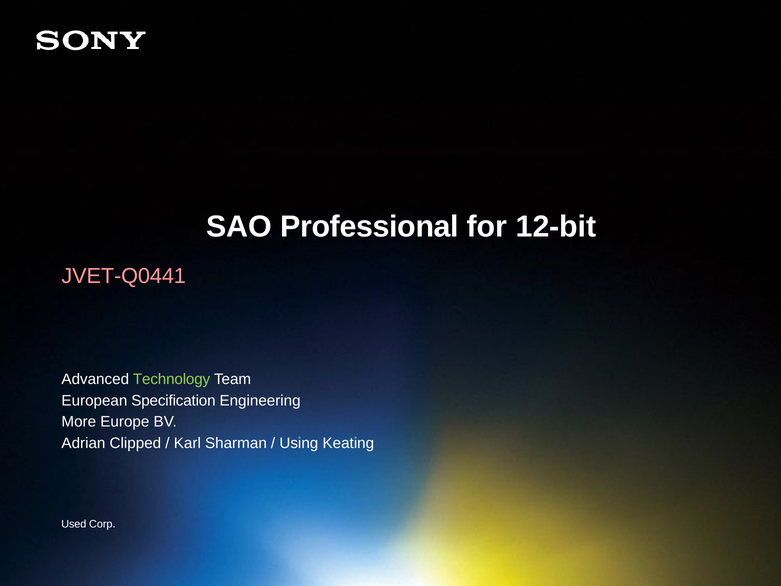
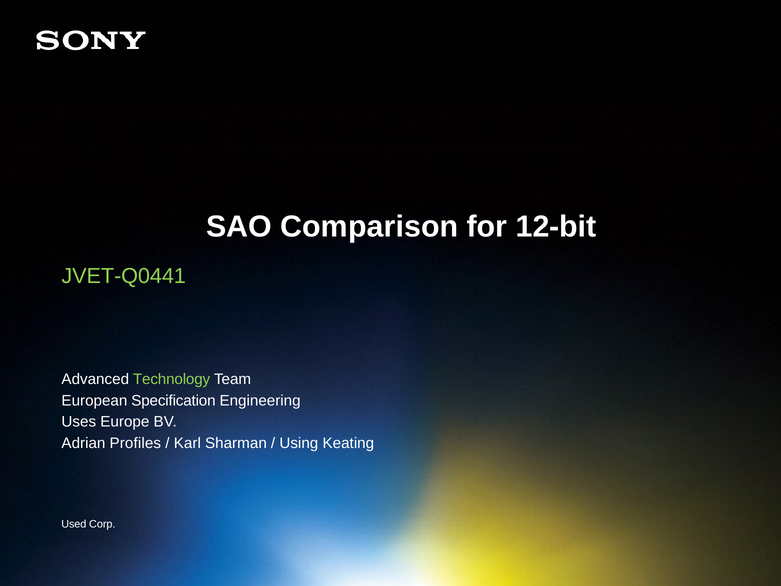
Professional: Professional -> Comparison (369, 227)
JVET-Q0441 colour: pink -> light green (124, 276)
More: More -> Uses (79, 422)
Clipped: Clipped -> Profiles (135, 443)
